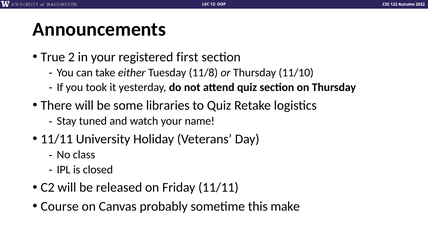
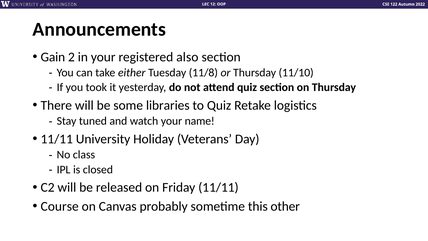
True: True -> Gain (53, 57)
first: first -> also (187, 57)
make: make -> other (285, 206)
